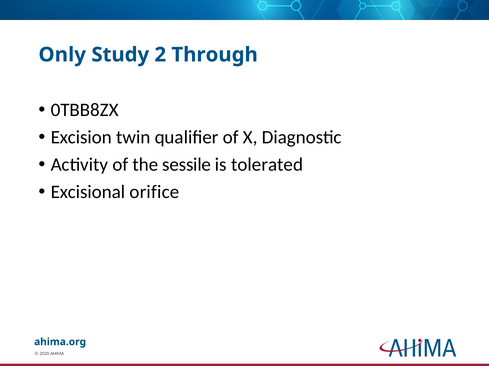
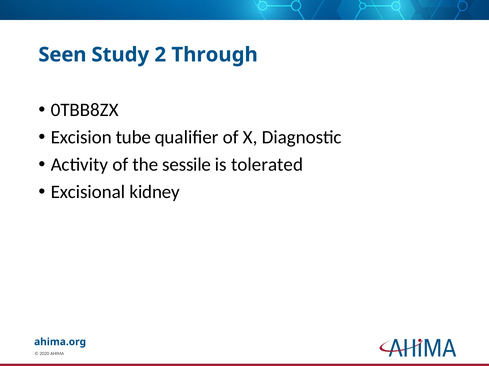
Only: Only -> Seen (62, 55)
twin: twin -> tube (133, 138)
orifice: orifice -> kidney (155, 192)
